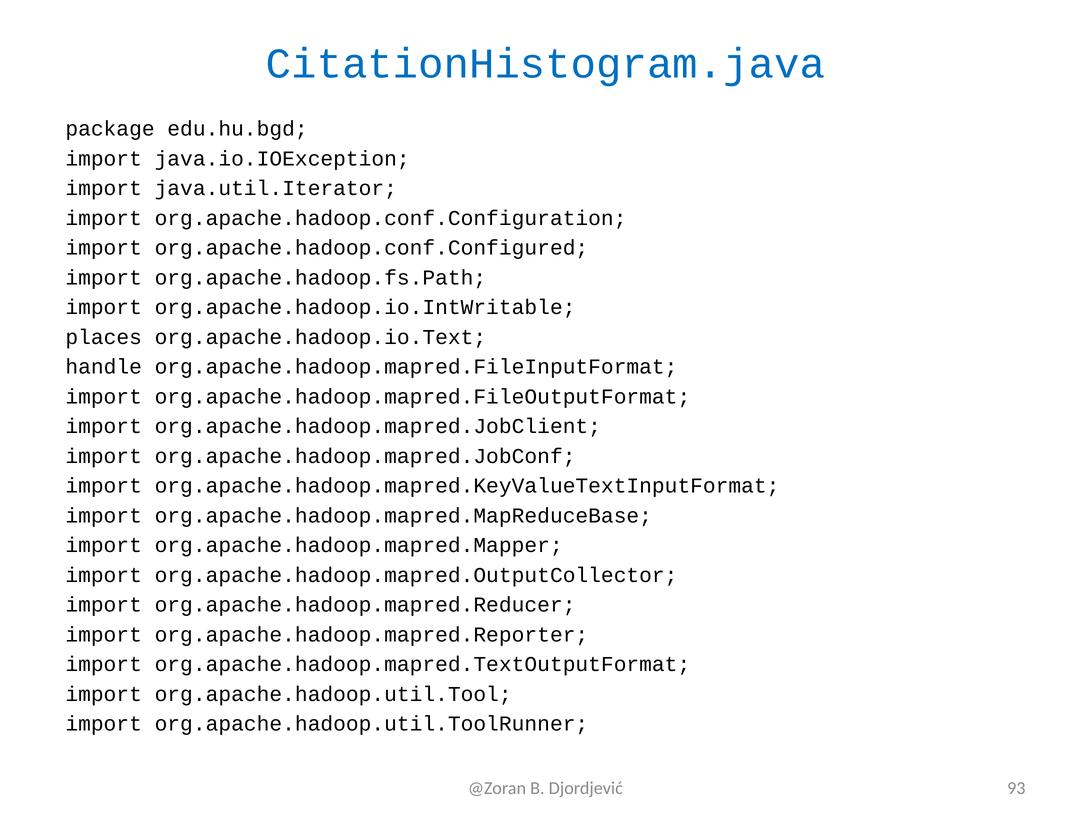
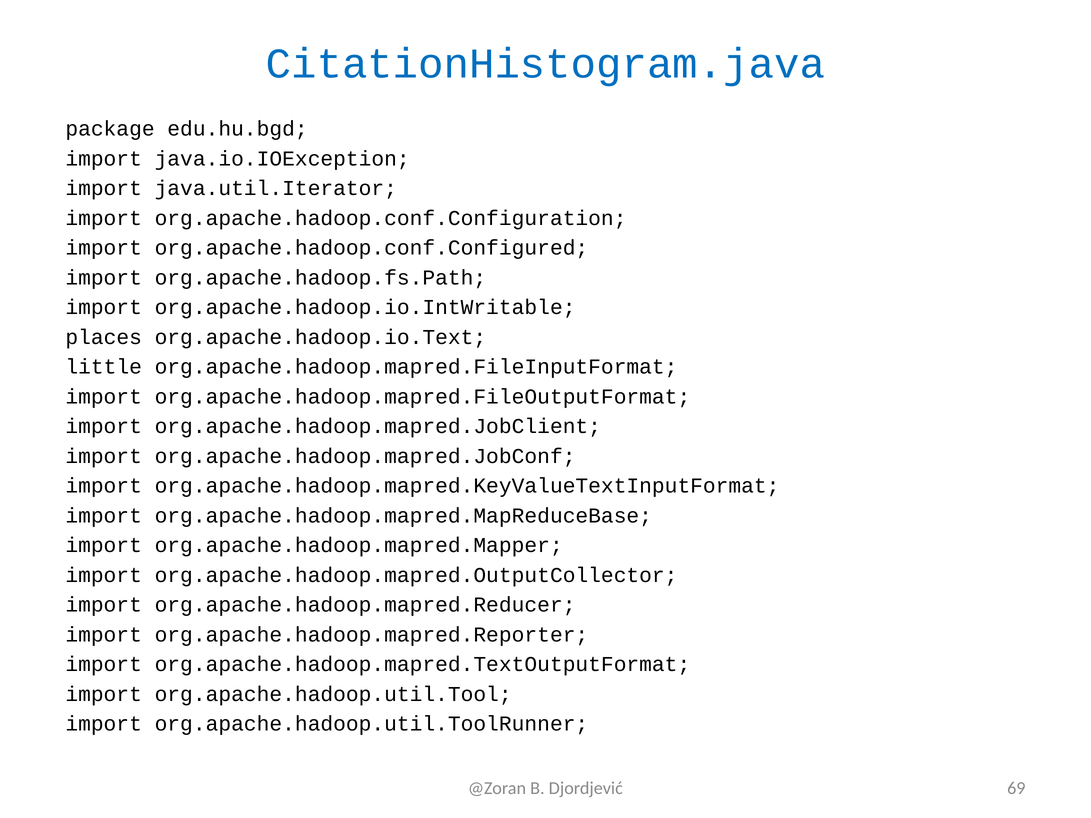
handle: handle -> little (104, 367)
93: 93 -> 69 (1016, 788)
